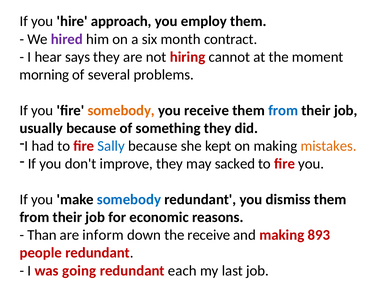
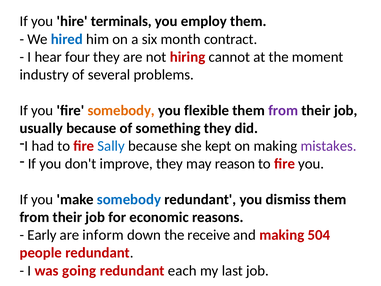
hire approach: approach -> terminals (121, 21)
hired colour: purple -> blue (67, 39)
says: says -> four (78, 57)
morning: morning -> industry (44, 75)
you receive: receive -> flexible (207, 110)
from colour: blue -> purple (283, 110)
mistakes colour: orange -> purple (329, 146)
sacked: sacked -> reason (235, 164)
Than: Than -> Early (42, 235)
893: 893 -> 504 (319, 235)
